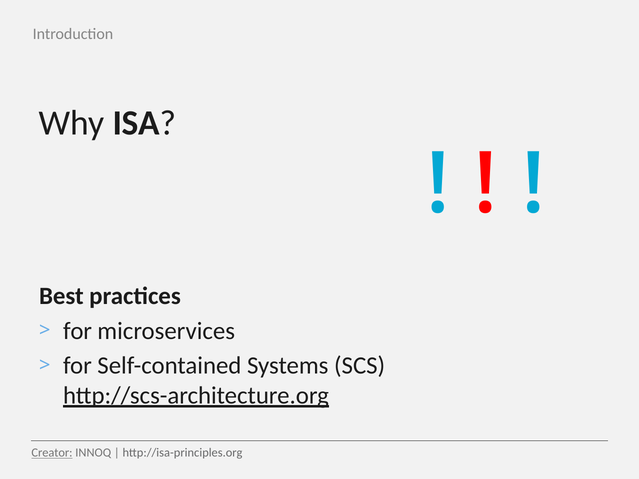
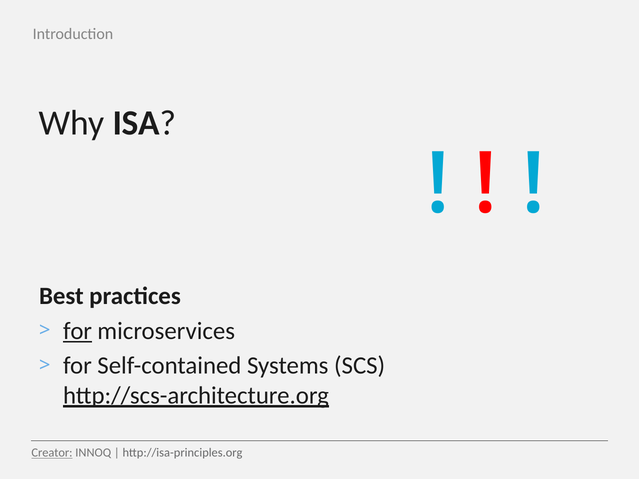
for underline: none -> present (78, 331)
